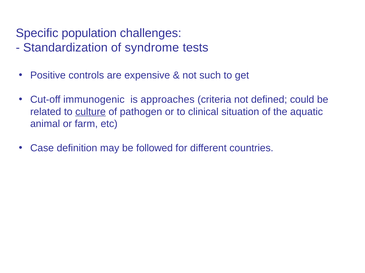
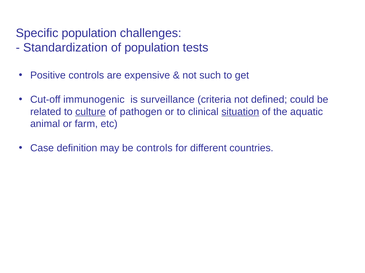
of syndrome: syndrome -> population (152, 48)
approaches: approaches -> surveillance (168, 100)
situation underline: none -> present (240, 112)
be followed: followed -> controls (154, 149)
